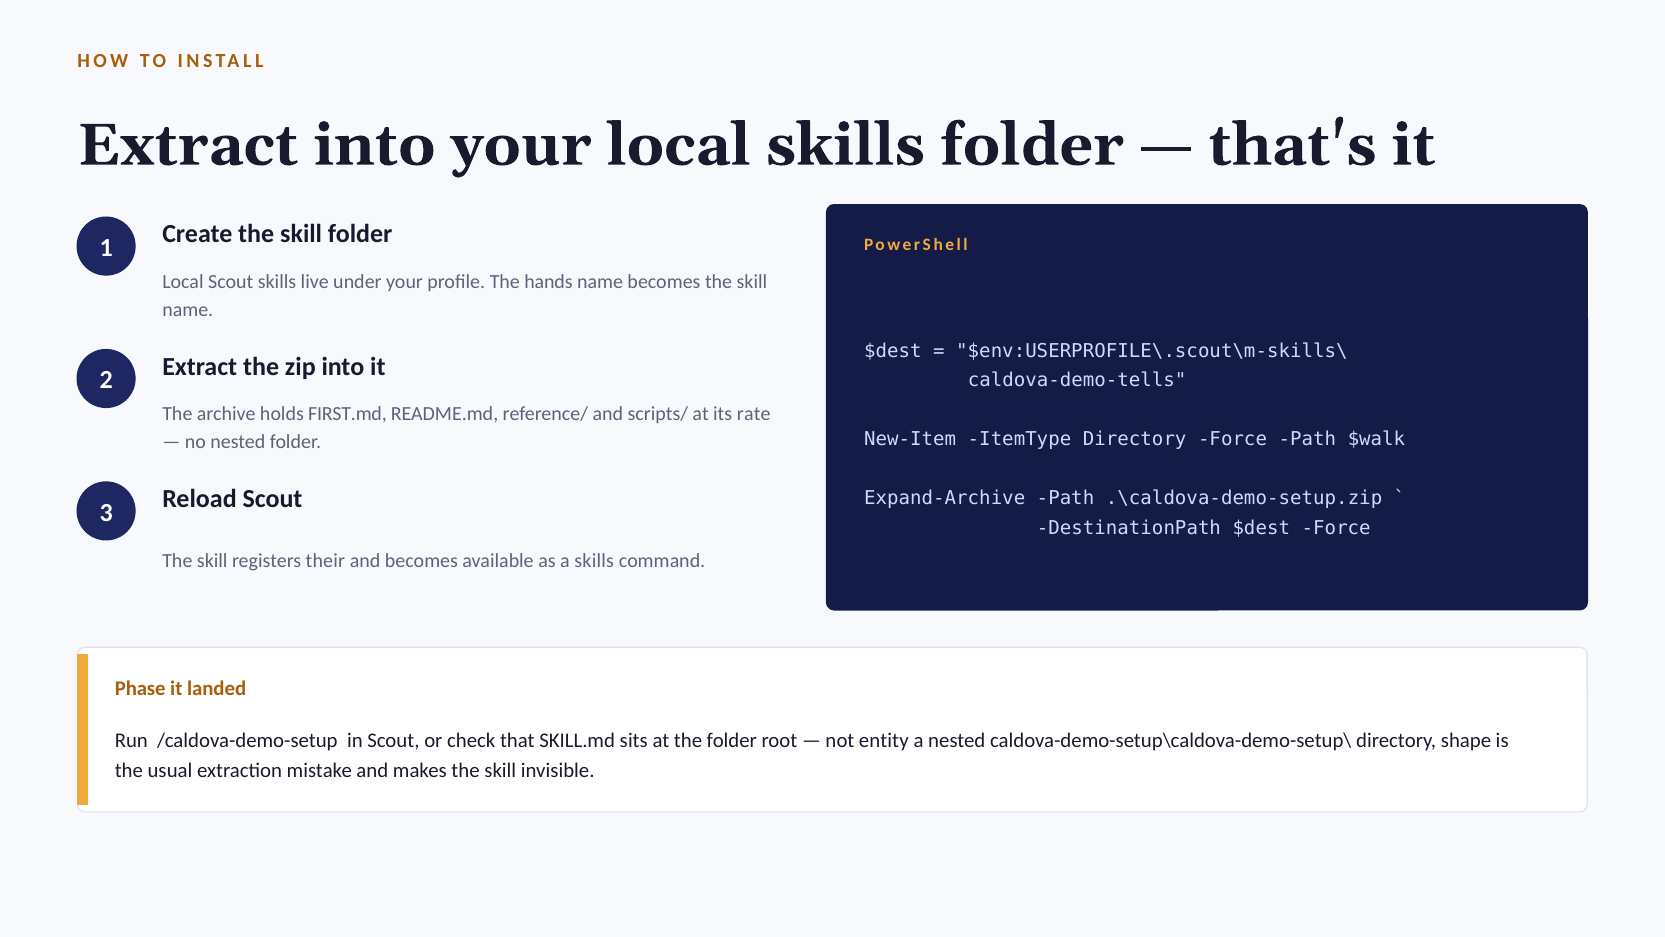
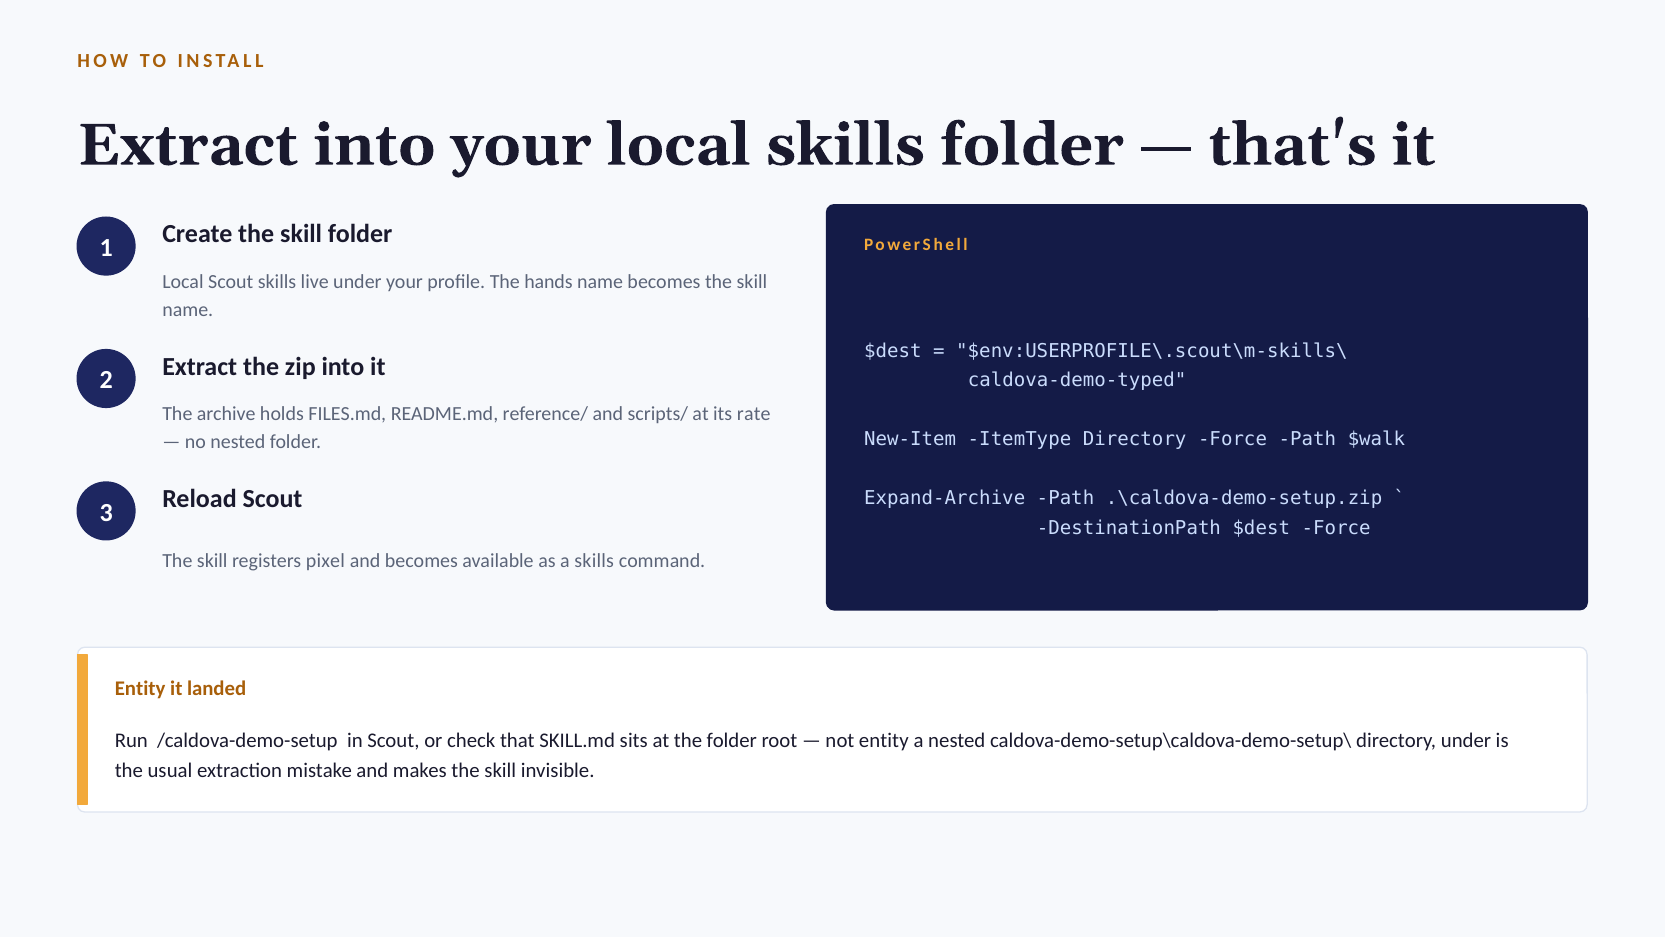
caldova-demo-tells: caldova-demo-tells -> caldova-demo-typed (1077, 380)
FIRST.md: FIRST.md -> FILES.md (347, 414)
their: their -> pixel (325, 560)
Phase: Phase -> Entity (140, 688)
directory shape: shape -> under (1466, 741)
